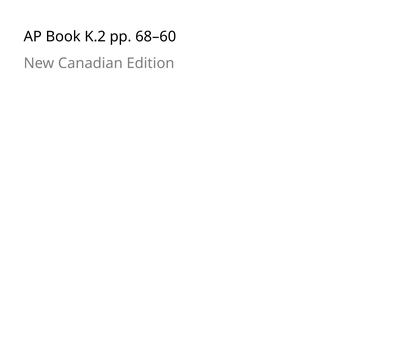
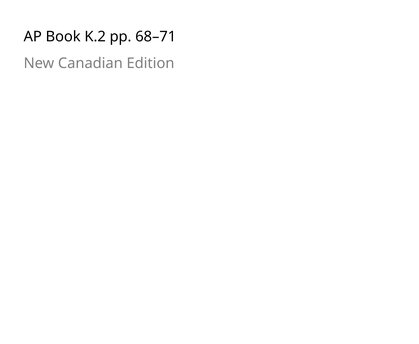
68–60: 68–60 -> 68–71 (156, 37)
